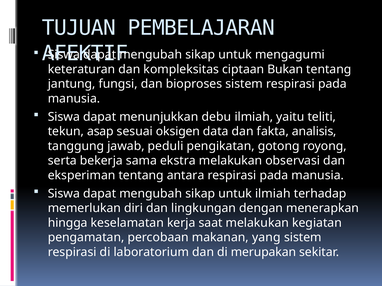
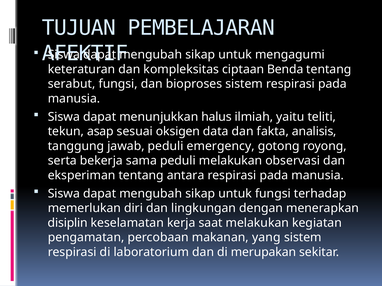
Bukan: Bukan -> Benda (285, 69)
jantung: jantung -> serabut (72, 84)
debu: debu -> halus (217, 117)
pengikatan: pengikatan -> emergency (221, 146)
sama ekstra: ekstra -> peduli (178, 161)
untuk ilmiah: ilmiah -> fungsi (273, 194)
hingga: hingga -> disiplin (68, 223)
